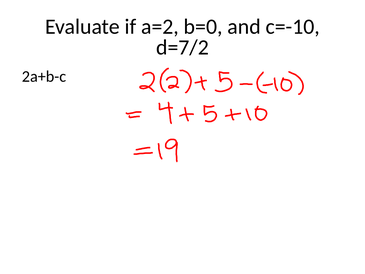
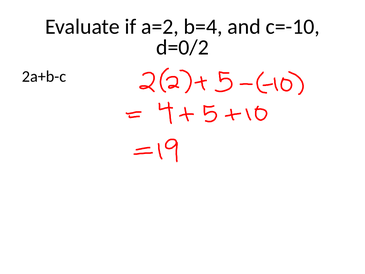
b=0: b=0 -> b=4 (203, 27)
d=7/2: d=7/2 -> d=0/2 (183, 47)
